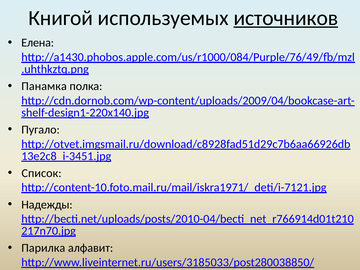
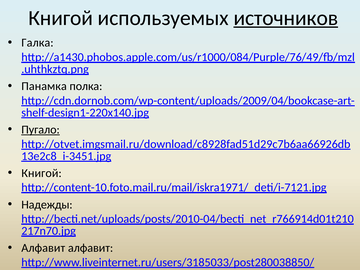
Елена: Елена -> Галка (38, 43)
Пугало underline: none -> present (41, 130)
Список: Список -> Книгой (42, 173)
Парилка: Парилка -> Алфавит (43, 248)
